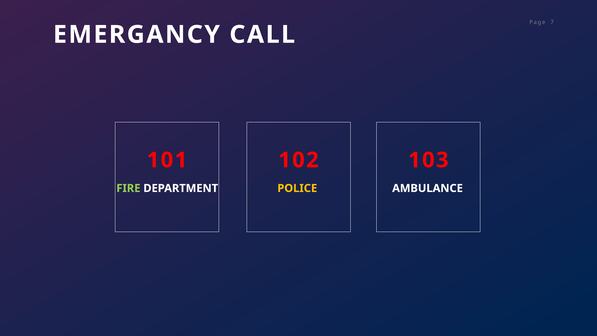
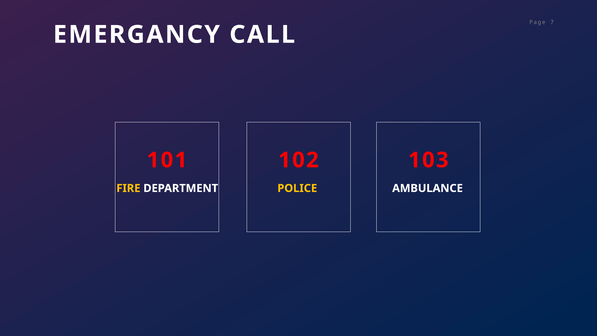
FIRE colour: light green -> yellow (128, 188)
